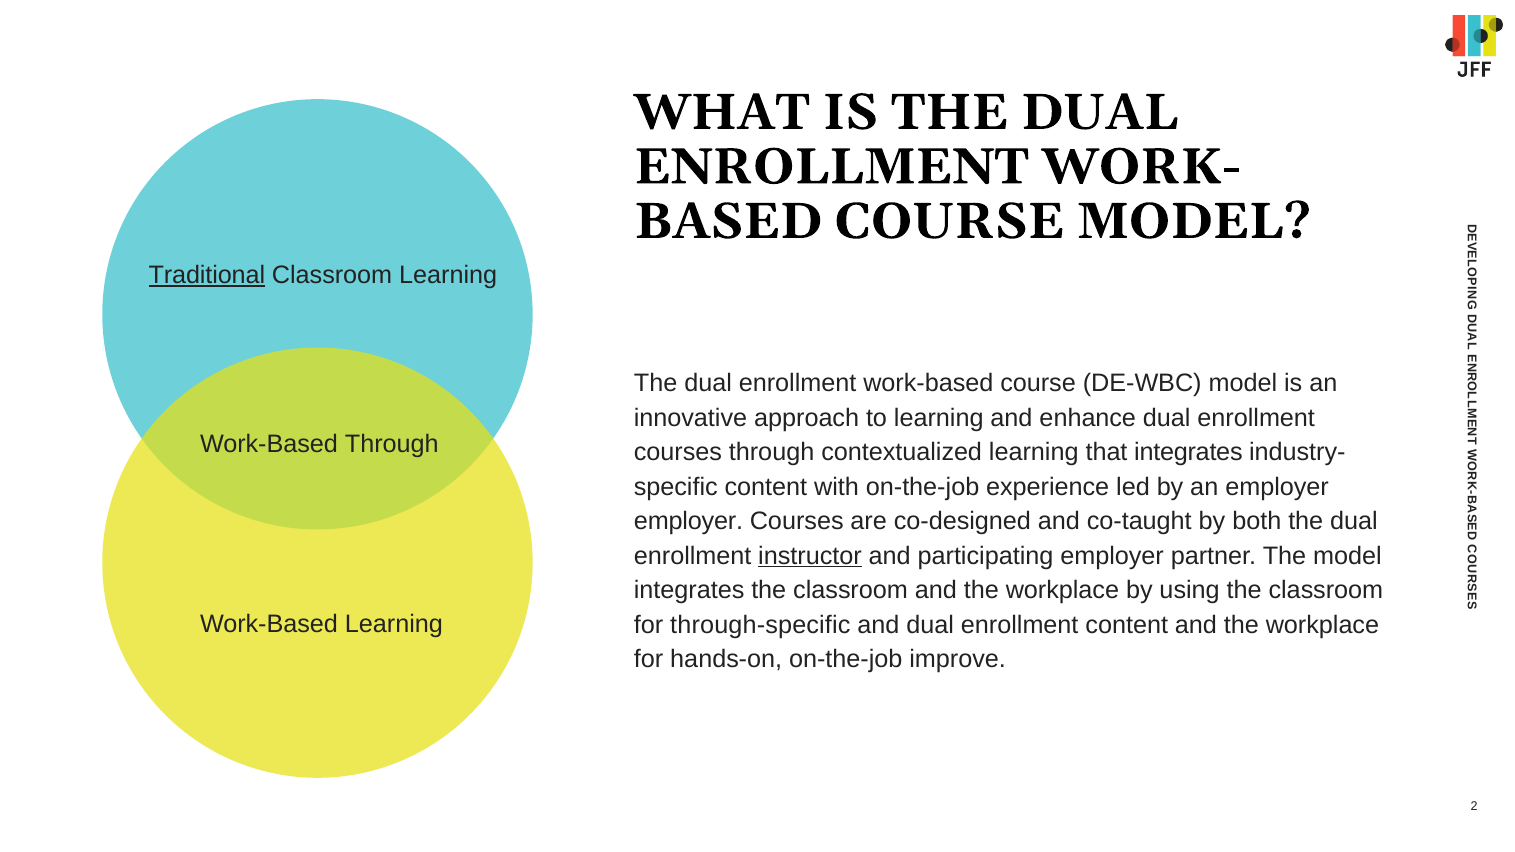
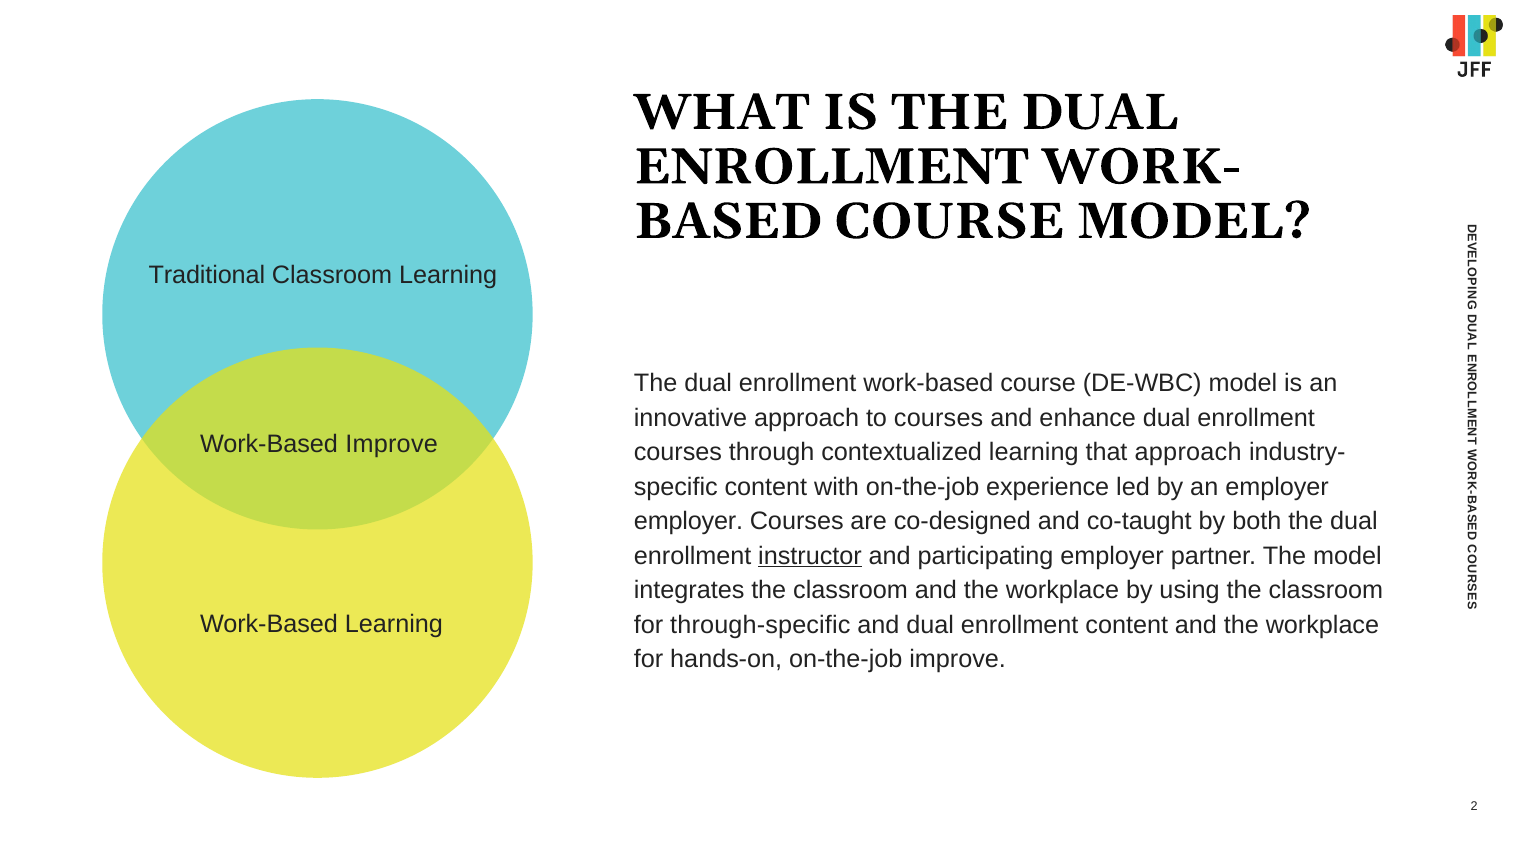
Traditional underline: present -> none (207, 275)
to learning: learning -> courses (939, 418)
Work-Based Through: Through -> Improve (392, 444)
that integrates: integrates -> approach (1188, 452)
